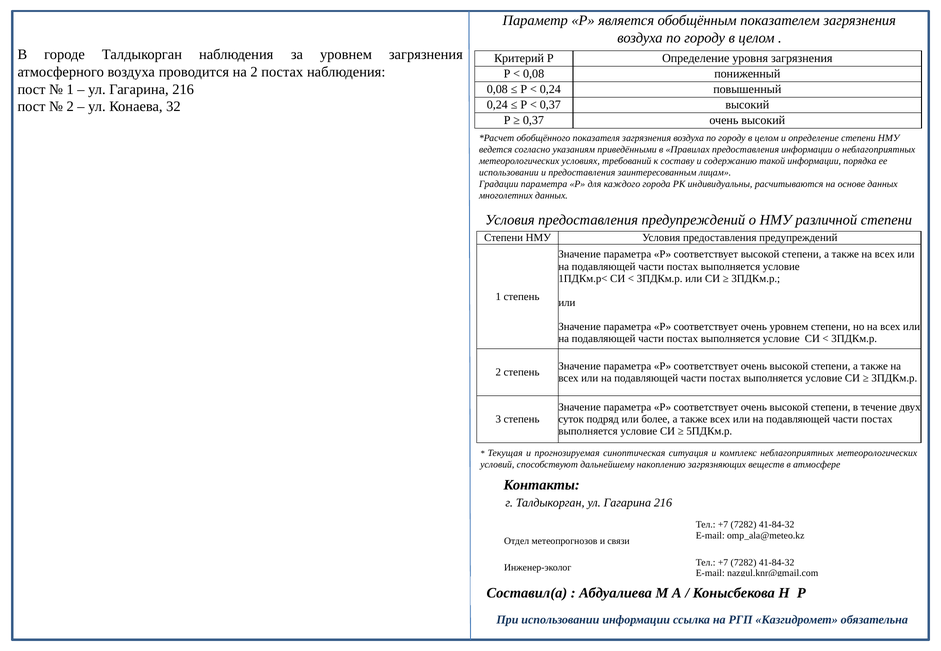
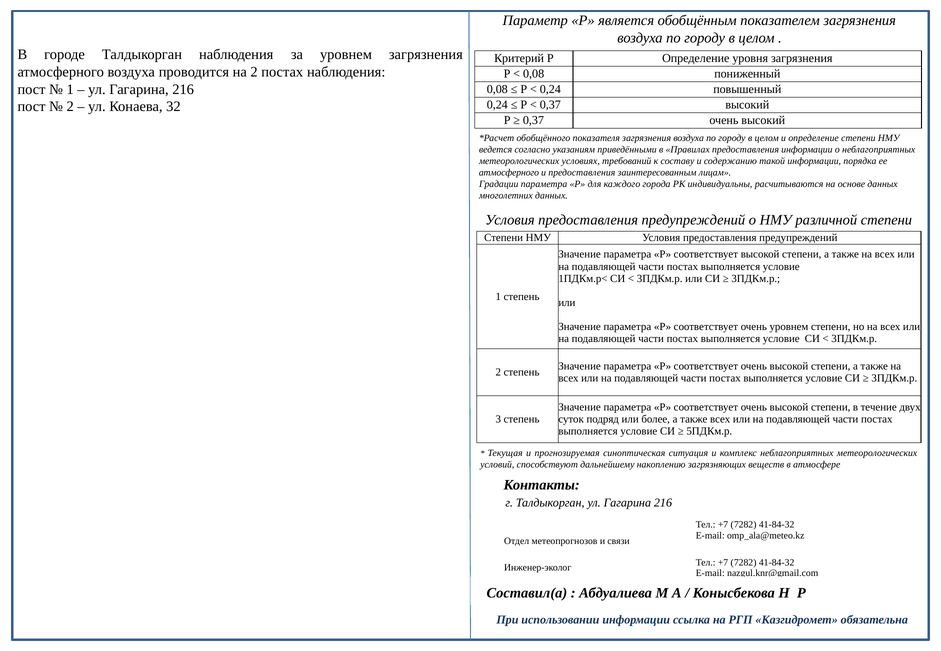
использовании: использовании -> атмосферного (509, 173)
